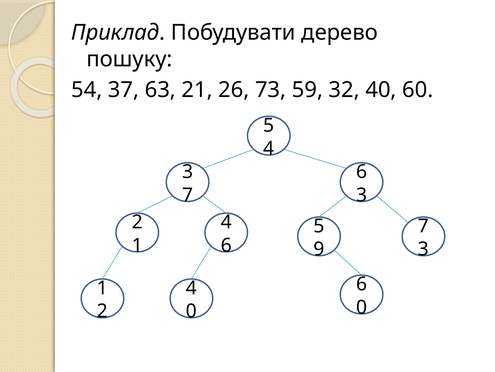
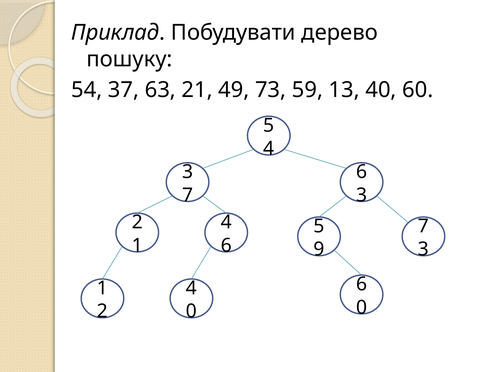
26: 26 -> 49 (234, 90)
32: 32 -> 13 (344, 90)
